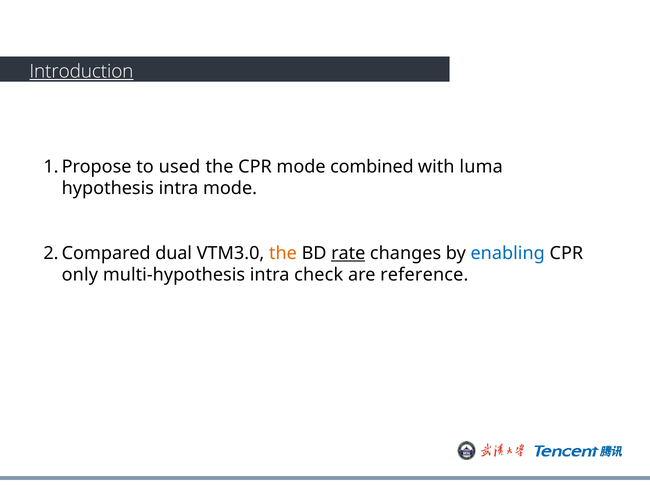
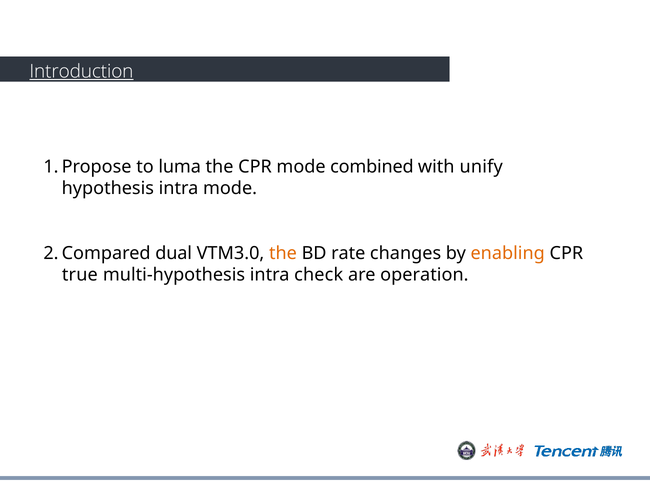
used: used -> luma (180, 167)
luma: luma -> unify (481, 167)
rate underline: present -> none (348, 253)
enabling colour: blue -> orange (508, 253)
only: only -> true (80, 275)
reference: reference -> operation (424, 275)
